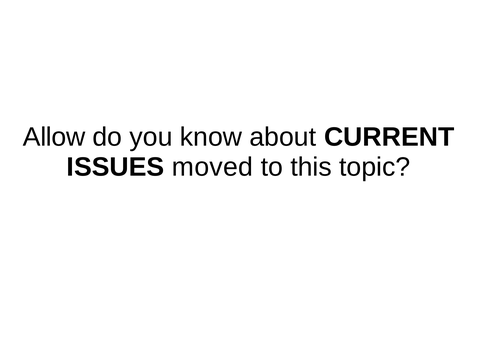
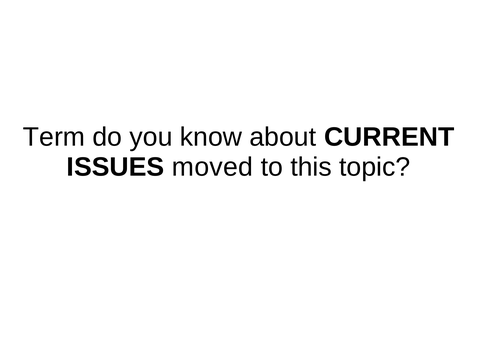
Allow: Allow -> Term (54, 137)
